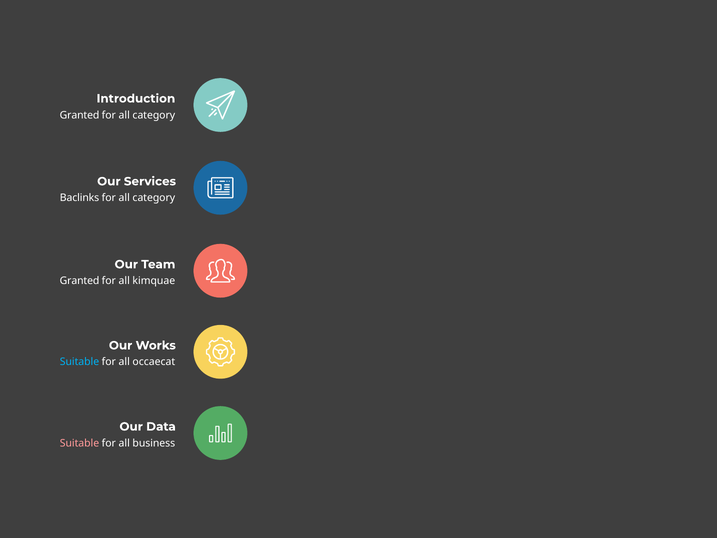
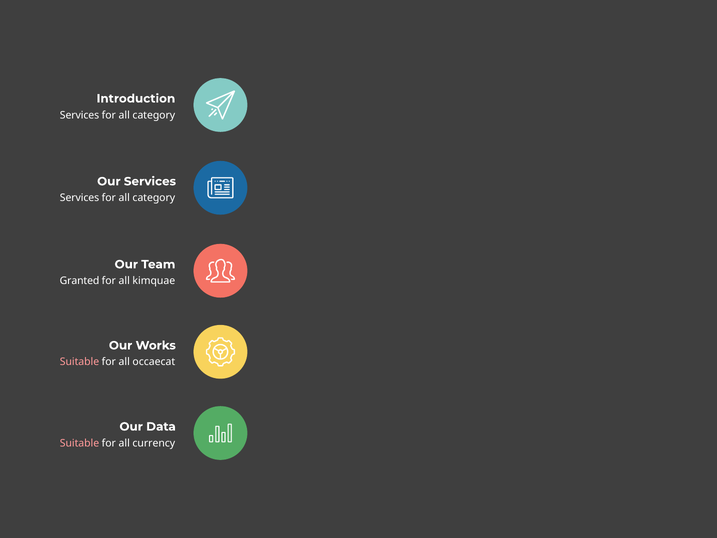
Granted: Granted -> Services (80, 115)
Baclinks: Baclinks -> Services (80, 198)
Suitable colour: light blue -> pink (79, 362)
business: business -> currency (154, 443)
